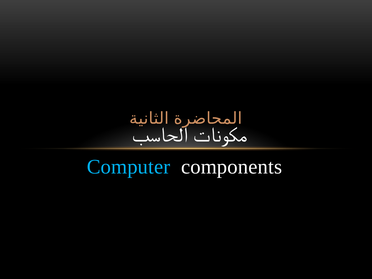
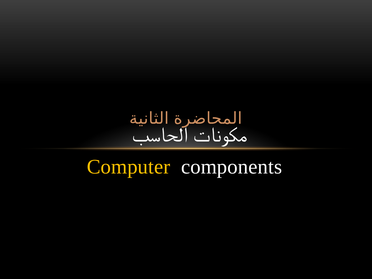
Computer colour: light blue -> yellow (128, 167)
